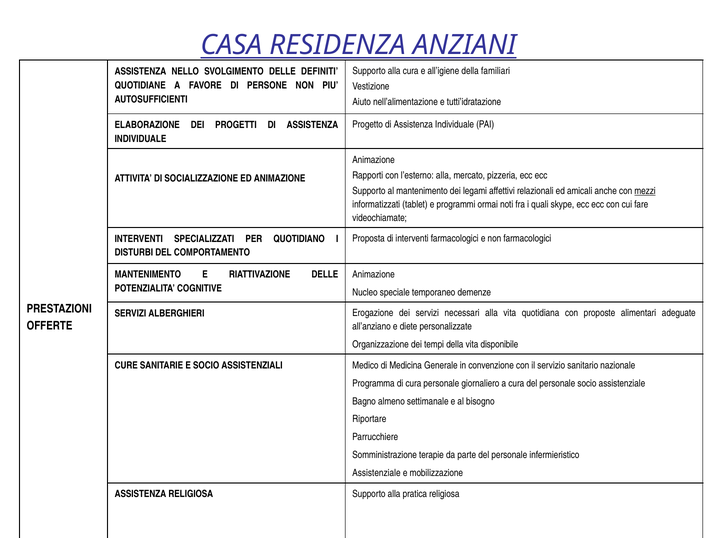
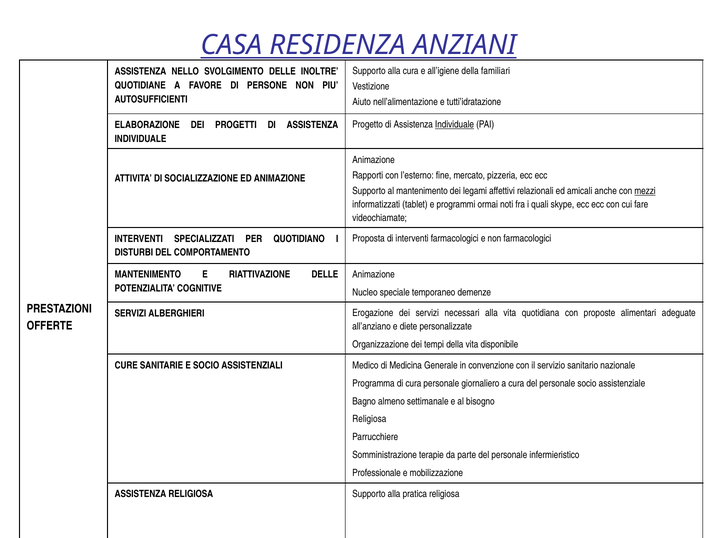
DEFINITI: DEFINITI -> INOLTRE (320, 71)
Individuale underline: none -> present (455, 125)
l’esterno alla: alla -> fine (444, 175)
Riportare: Riportare -> Religiosa (369, 419)
Assistenziale: Assistenziale -> Professionale (377, 473)
